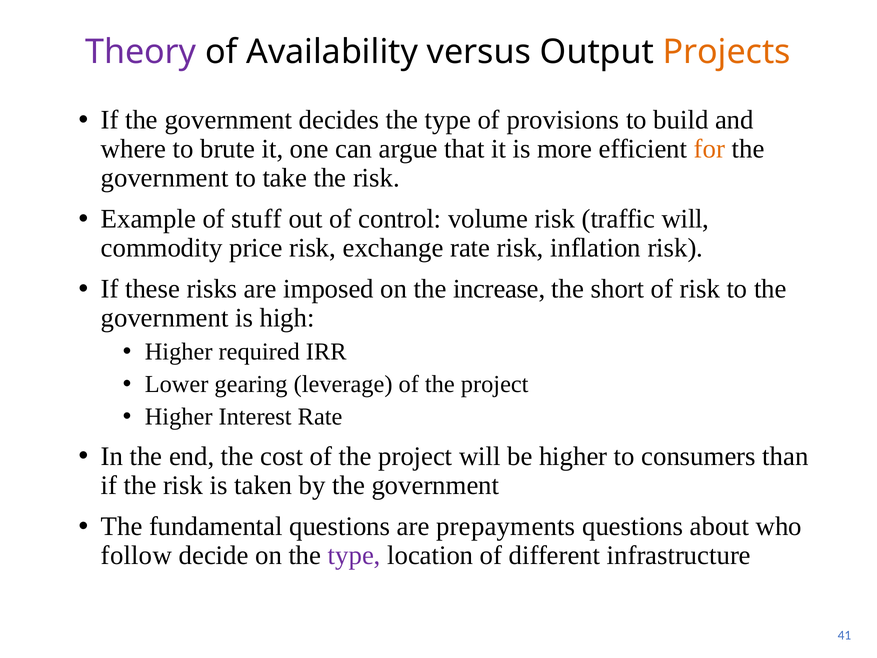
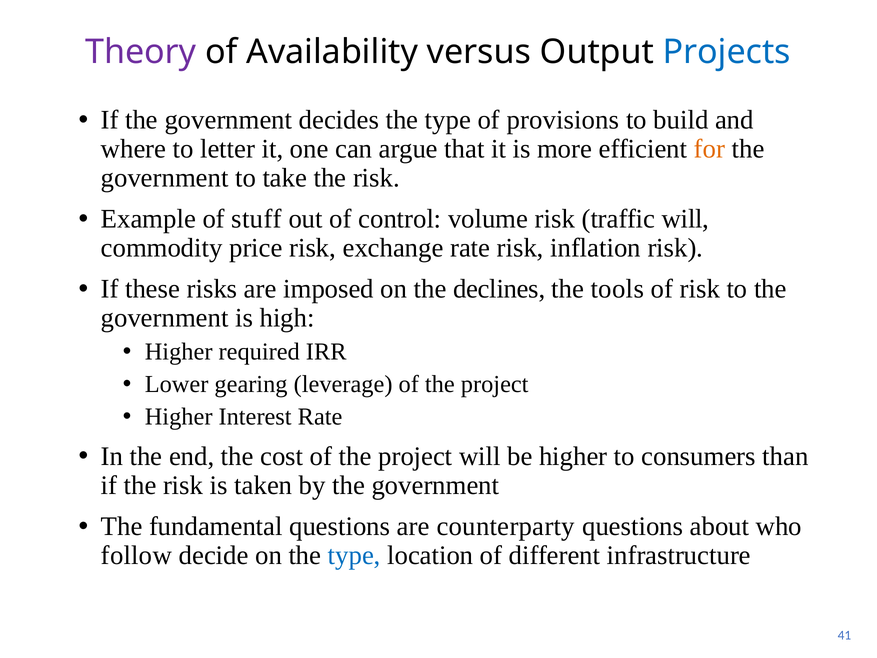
Projects colour: orange -> blue (727, 52)
brute: brute -> letter (228, 149)
increase: increase -> declines (499, 289)
short: short -> tools (617, 289)
prepayments: prepayments -> counterparty (506, 526)
type colour: purple -> blue (354, 555)
